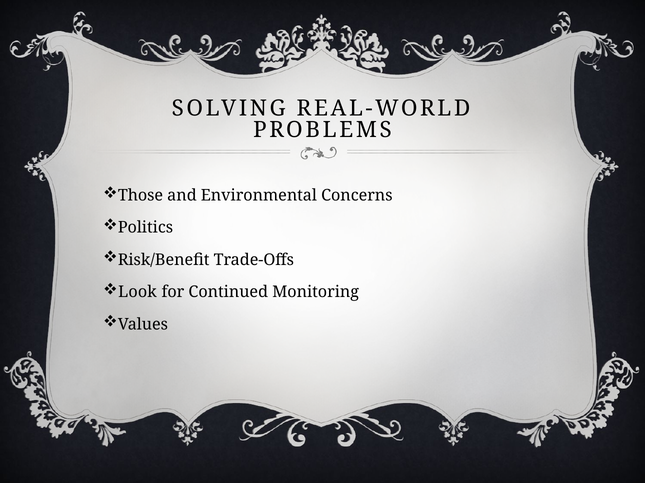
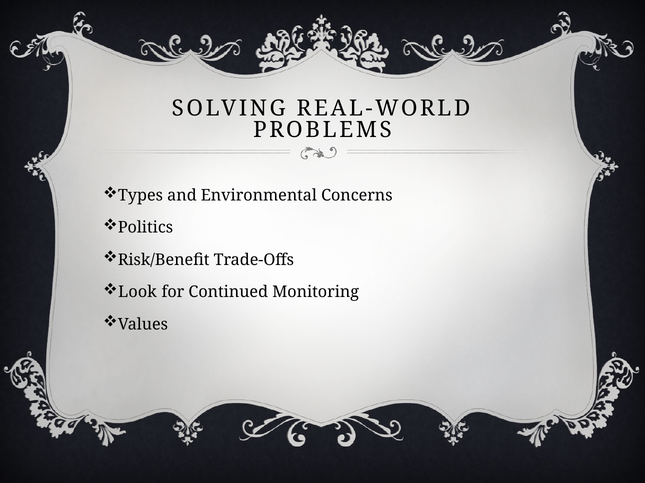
Those: Those -> Types (140, 196)
